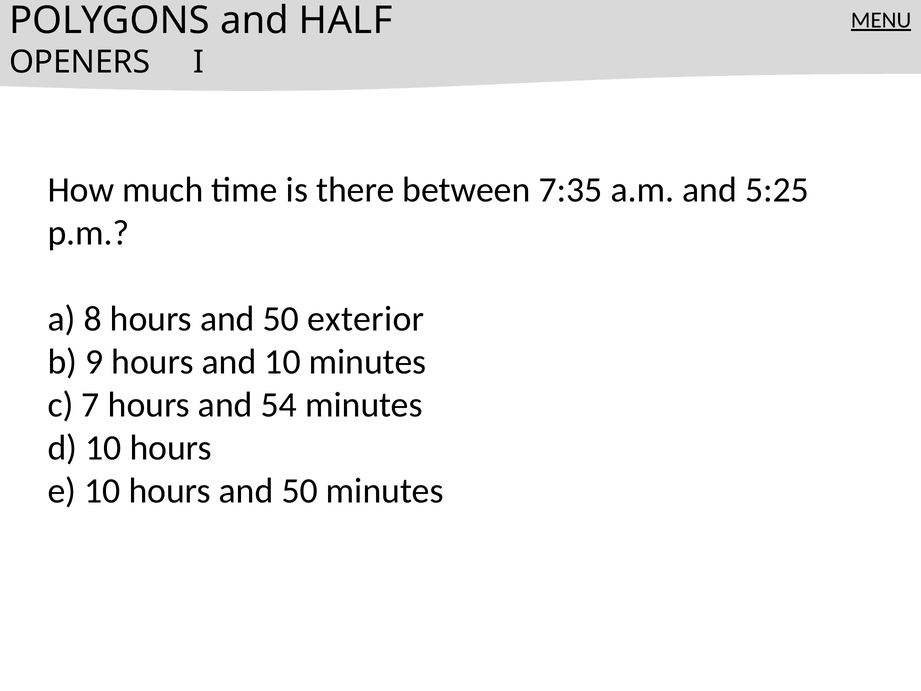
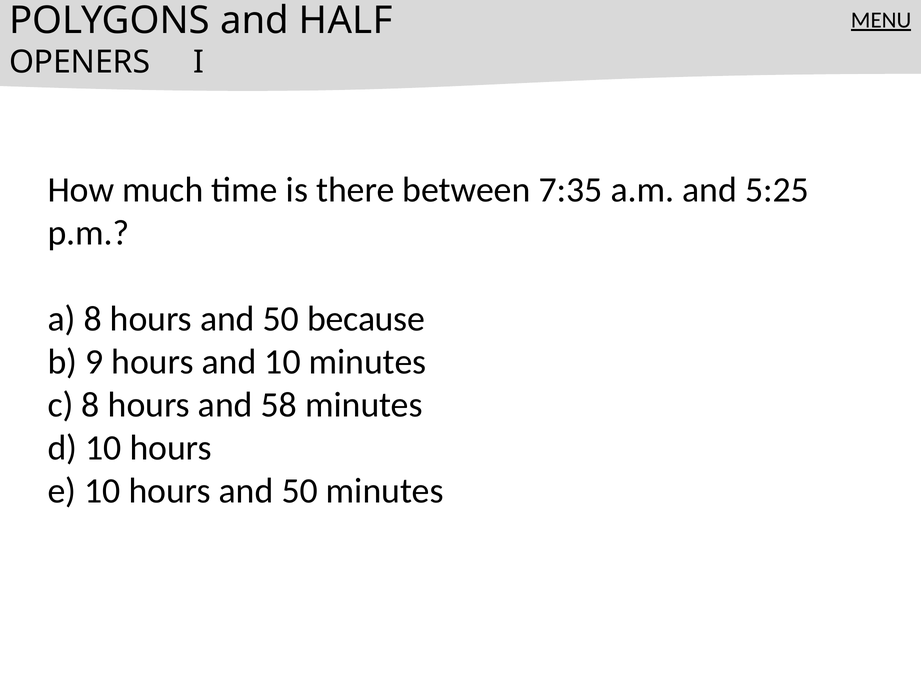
exterior: exterior -> because (366, 319)
c 7: 7 -> 8 (91, 405)
54: 54 -> 58 (279, 405)
